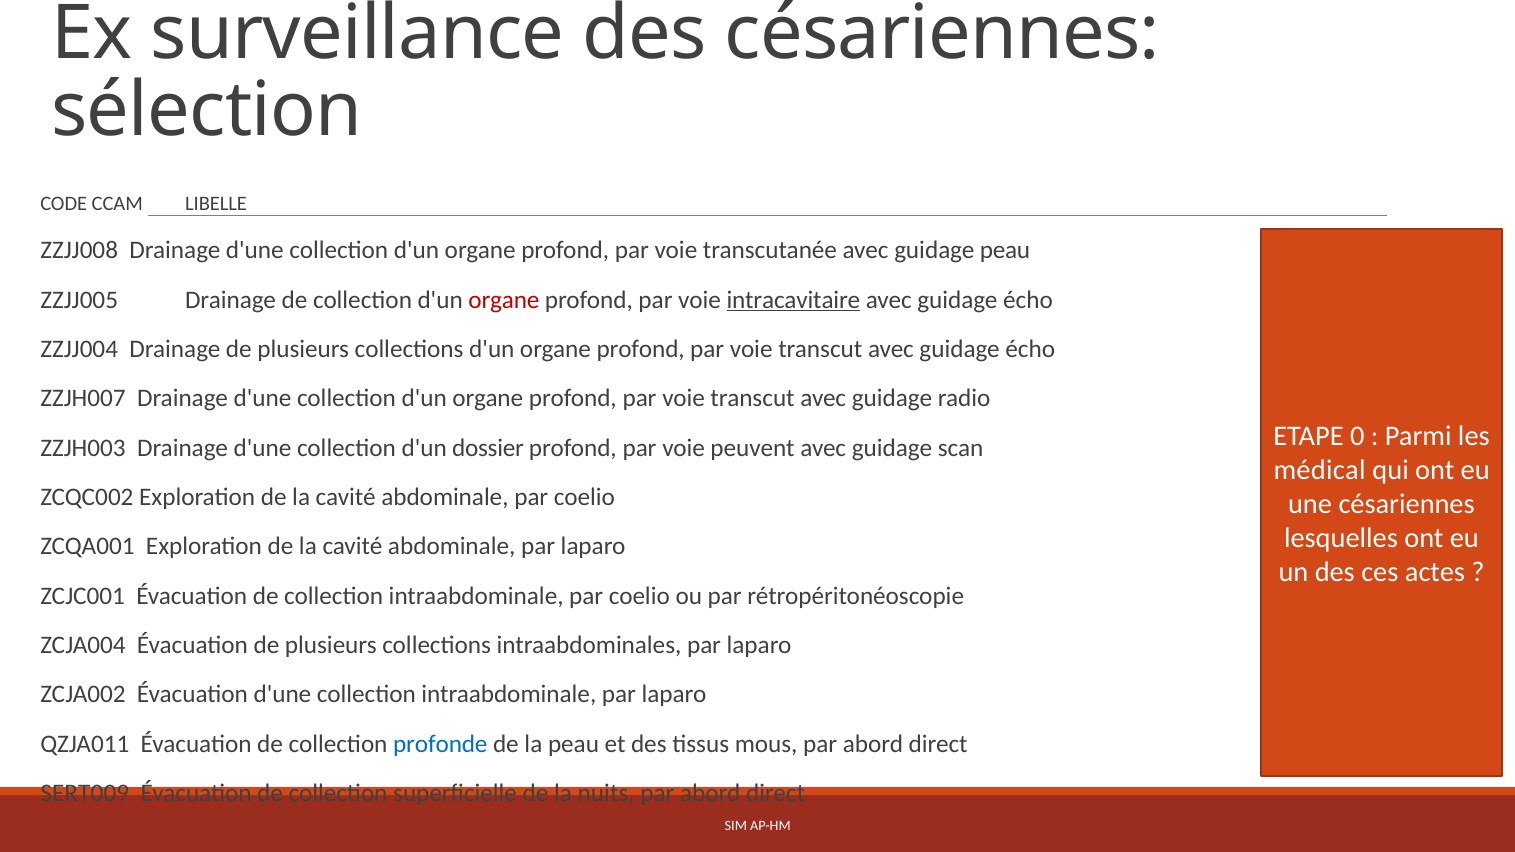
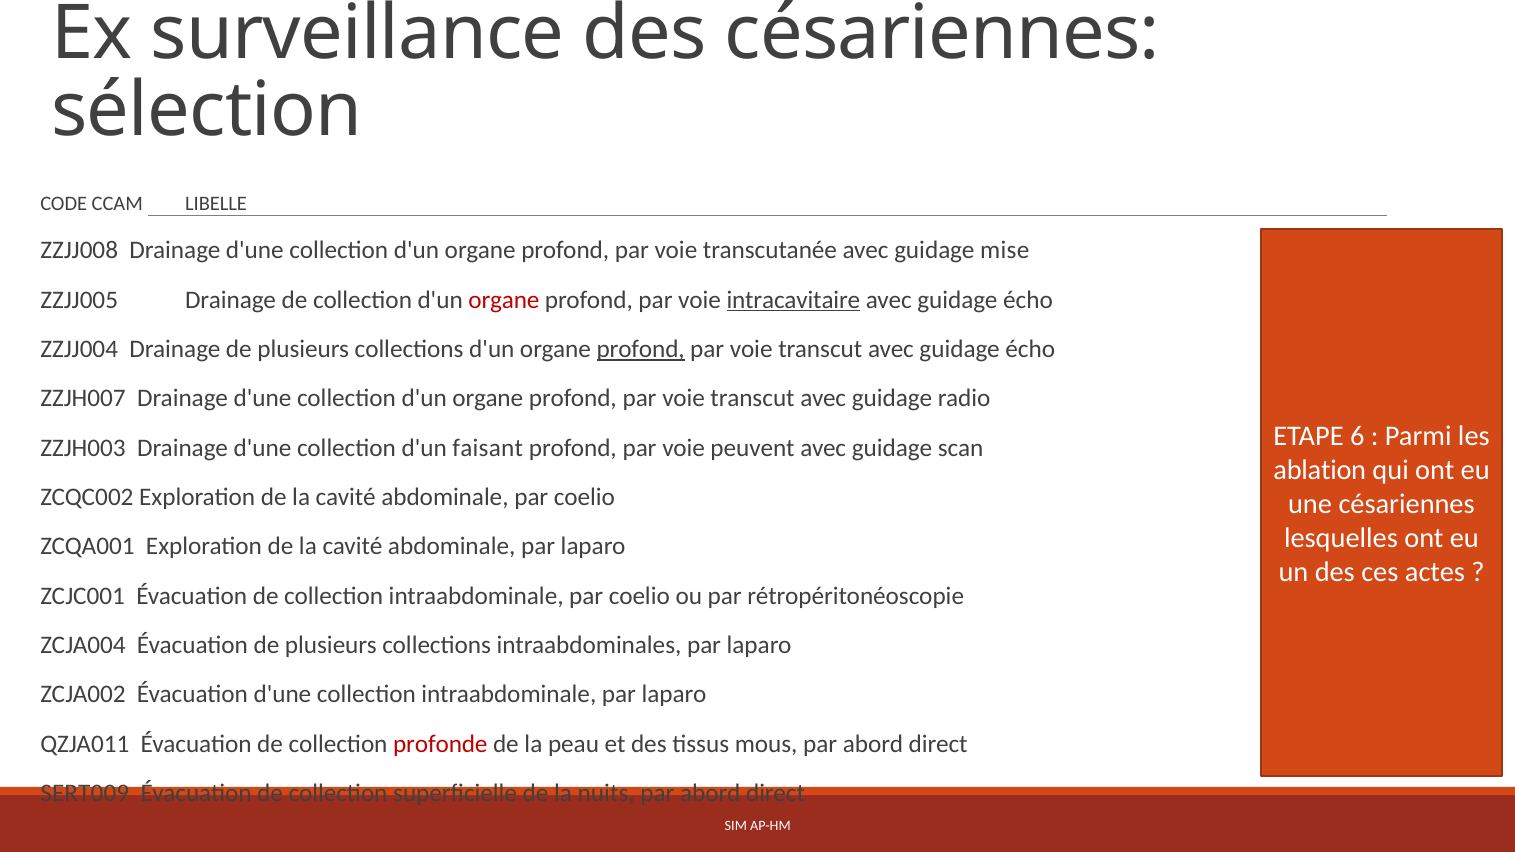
guidage peau: peau -> mise (1005, 251)
profond underline: none -> present (641, 349)
0: 0 -> 6 (1357, 436)
dossier: dossier -> faisant (488, 448)
médical: médical -> ablation (1320, 470)
profonde colour: blue -> red (440, 744)
